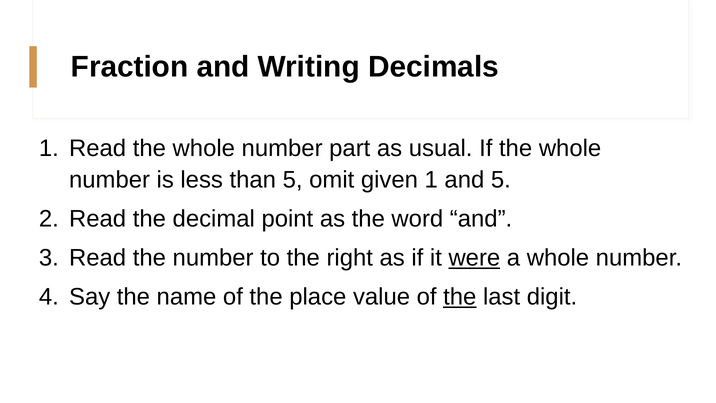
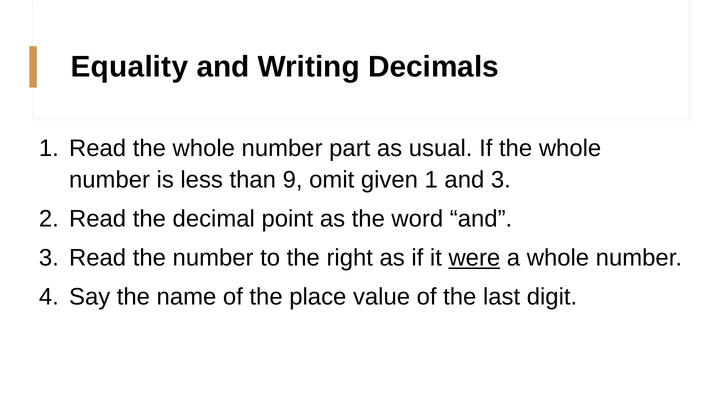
Fraction: Fraction -> Equality (130, 67)
than 5: 5 -> 9 (293, 180)
1 and 5: 5 -> 3 (501, 180)
the underline: present -> none (460, 297)
